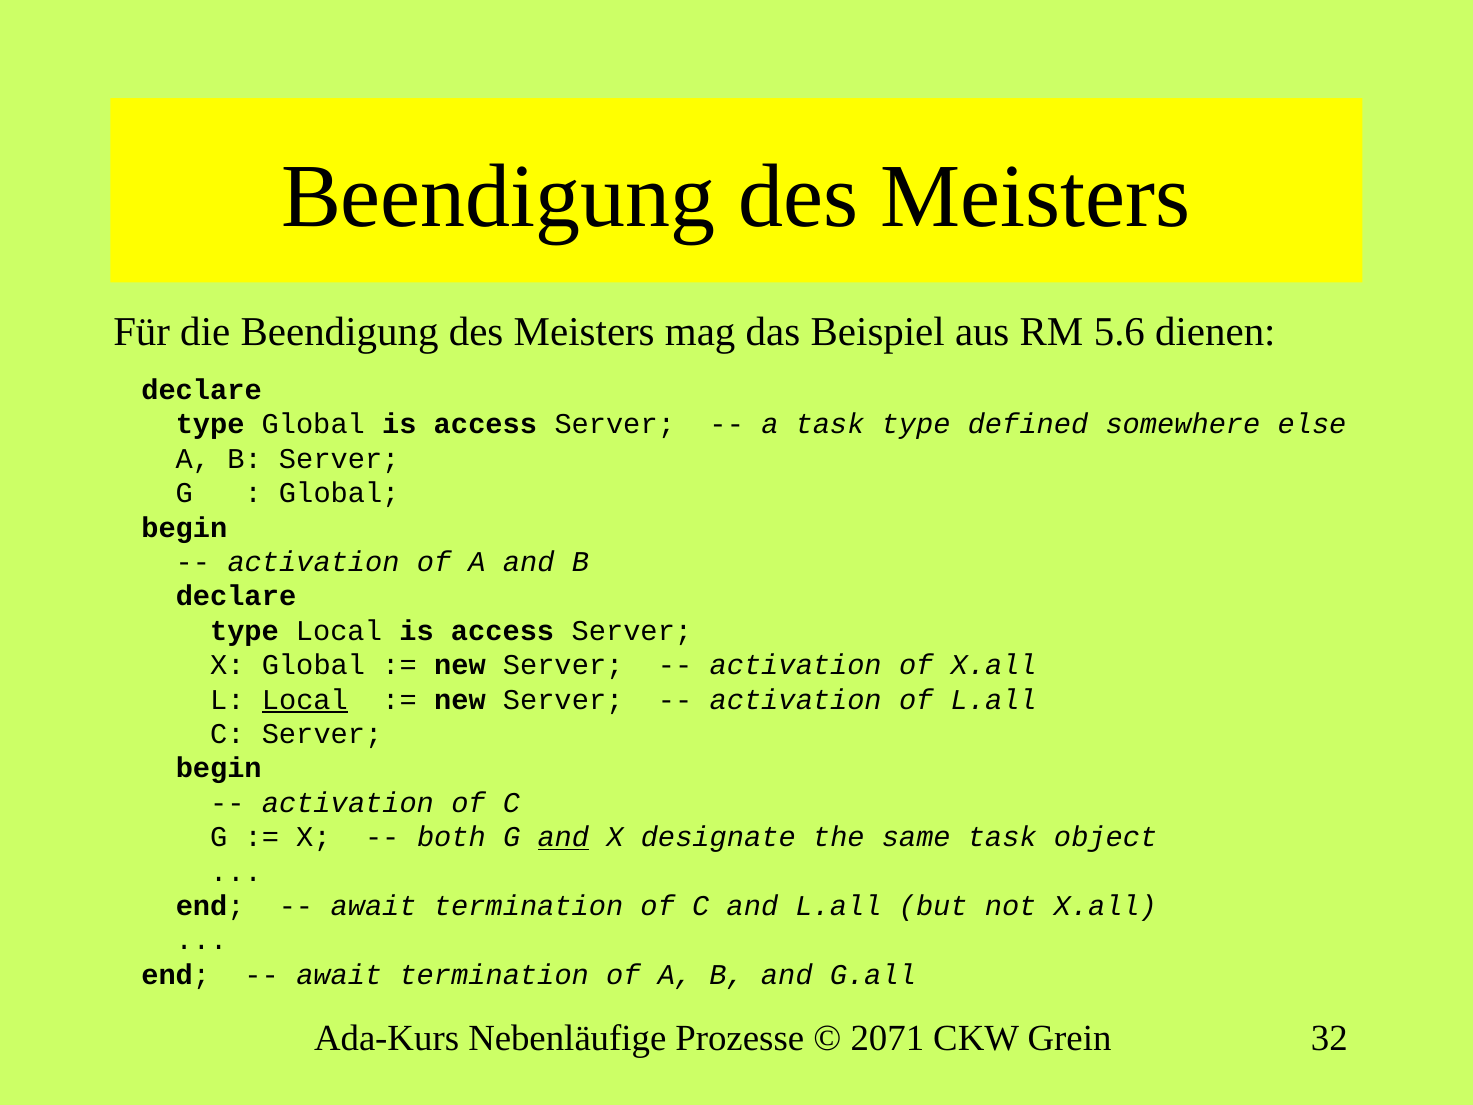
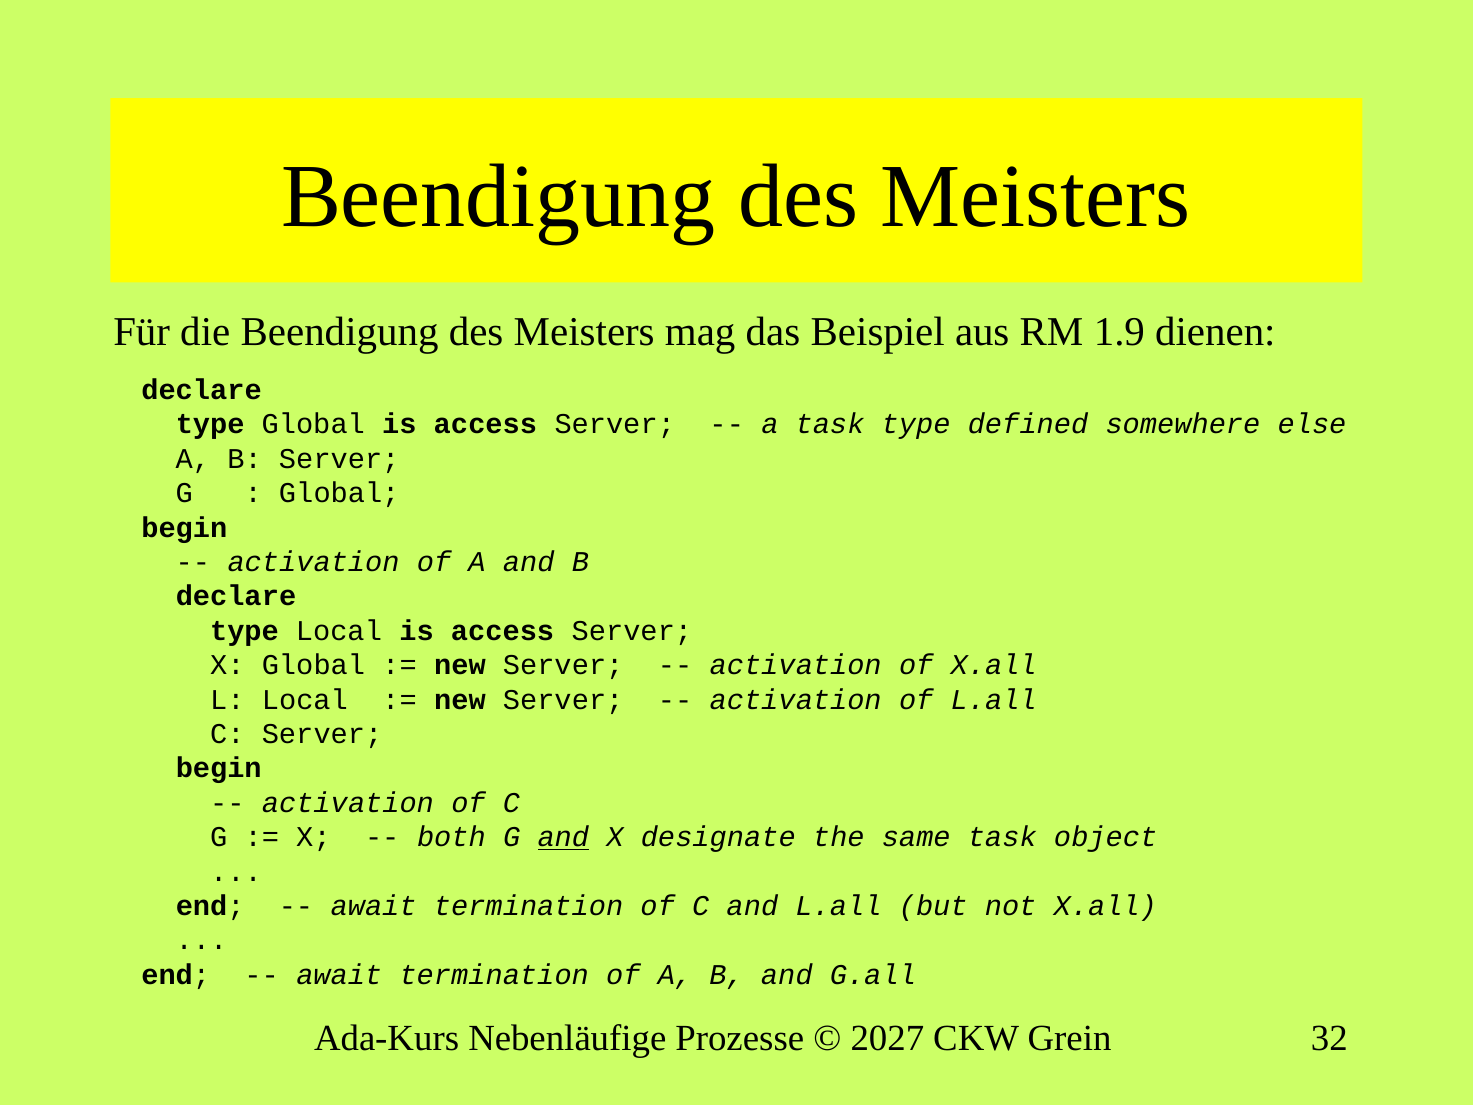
5.6: 5.6 -> 1.9 (1119, 332)
Local underline: present -> none (305, 700)
2071: 2071 -> 2027 (887, 1039)
